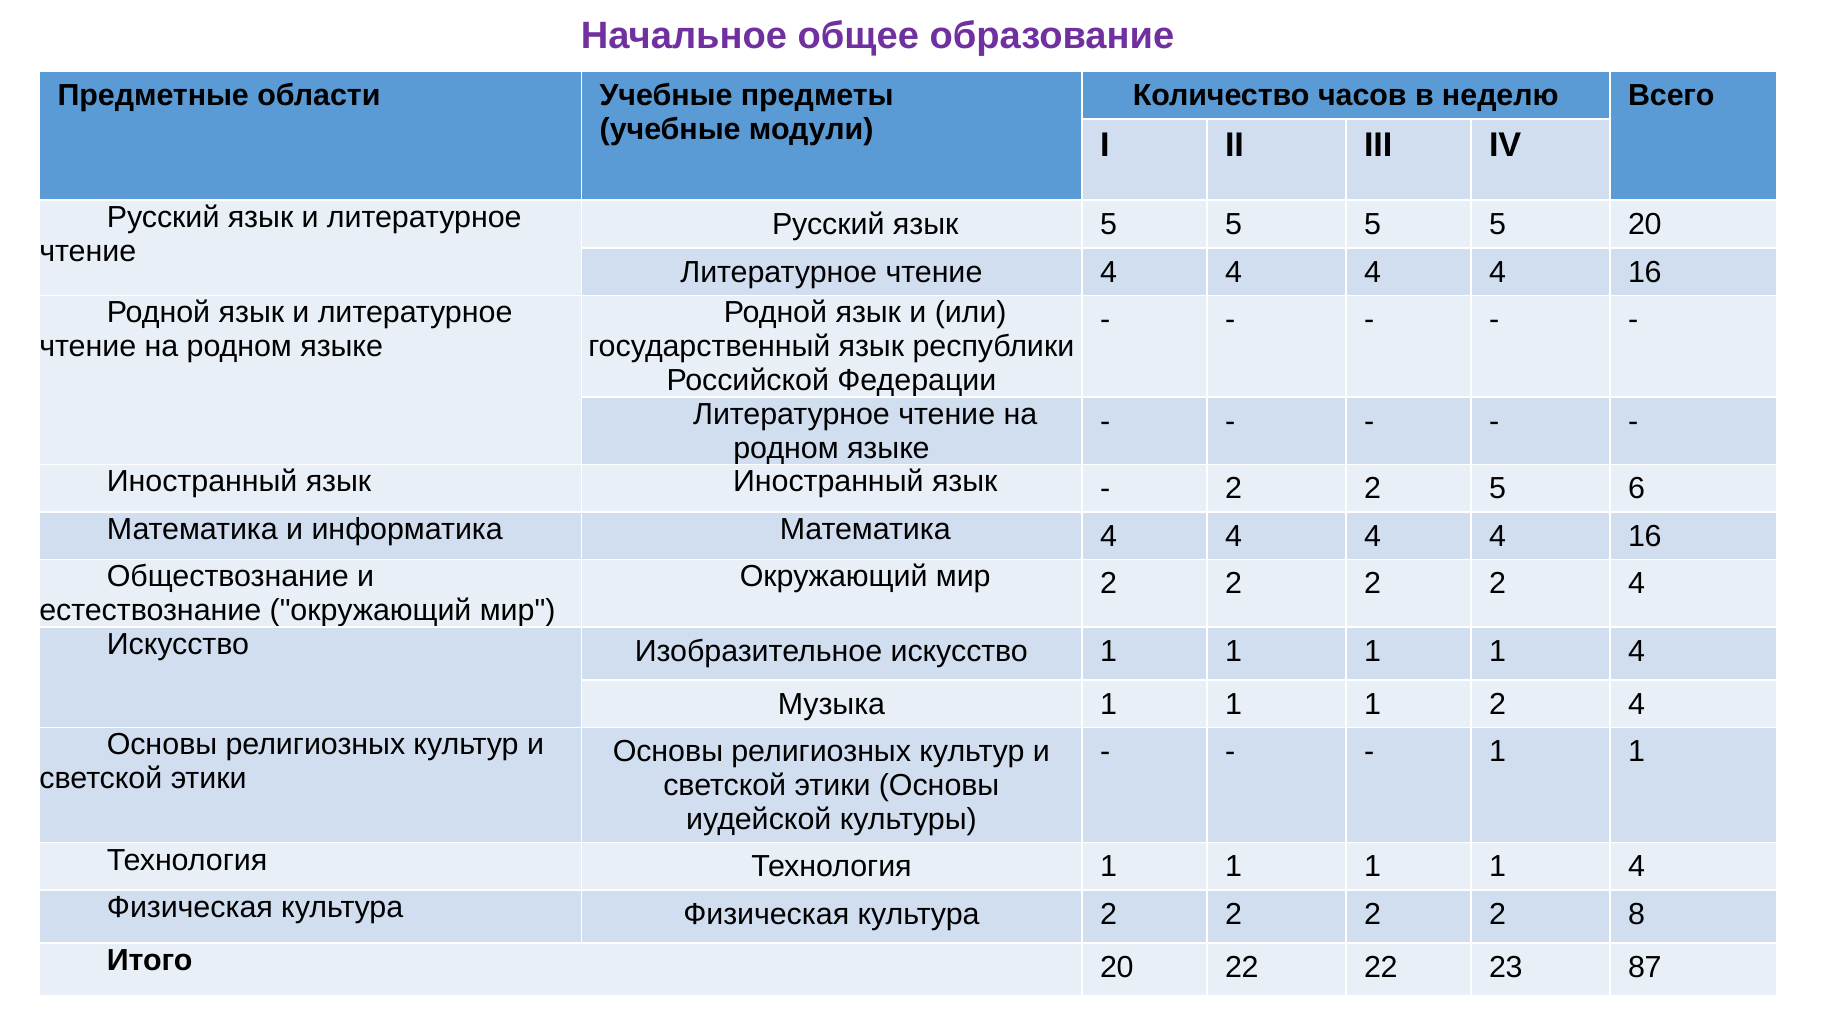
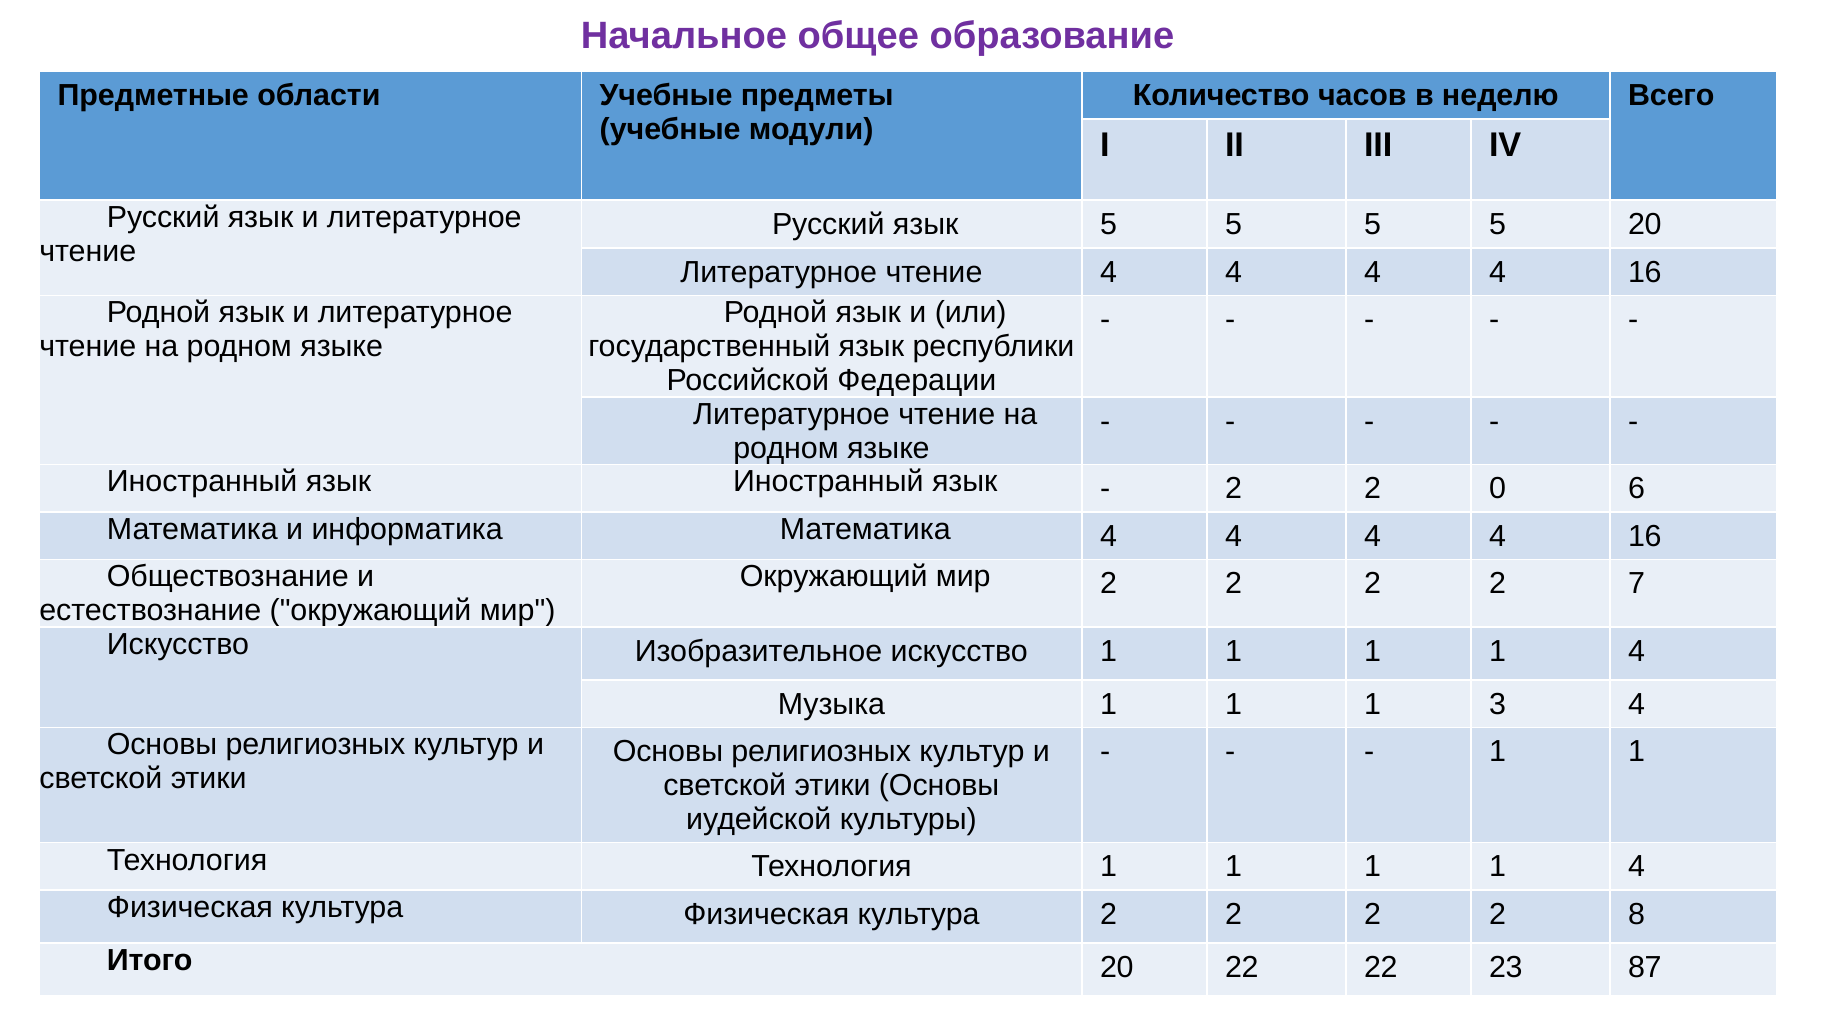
2 5: 5 -> 0 (1498, 489)
2 2 4: 4 -> 7 (1637, 584)
1 2: 2 -> 3 (1498, 705)
